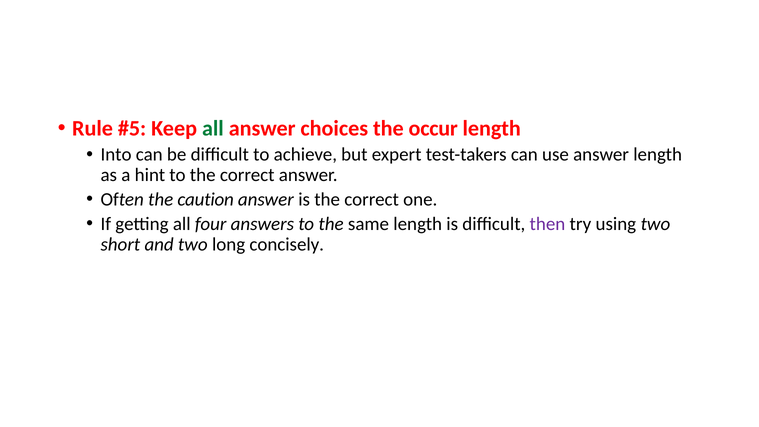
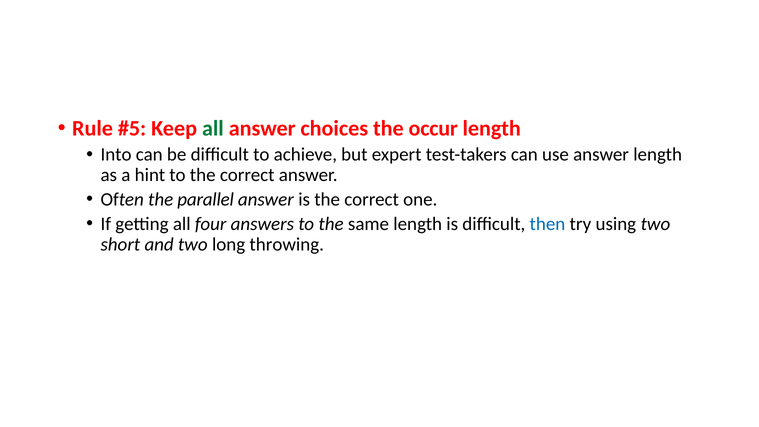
caution: caution -> parallel (206, 199)
then colour: purple -> blue (547, 224)
concisely: concisely -> throwing (287, 244)
